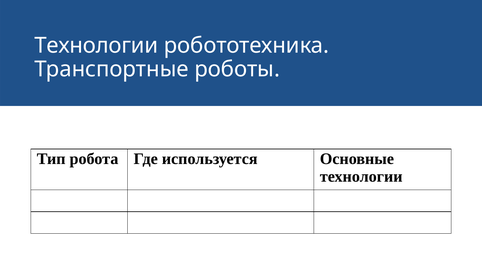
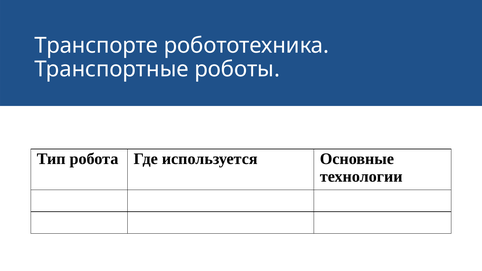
Технологии: Технологии -> Транспорте (96, 45)
